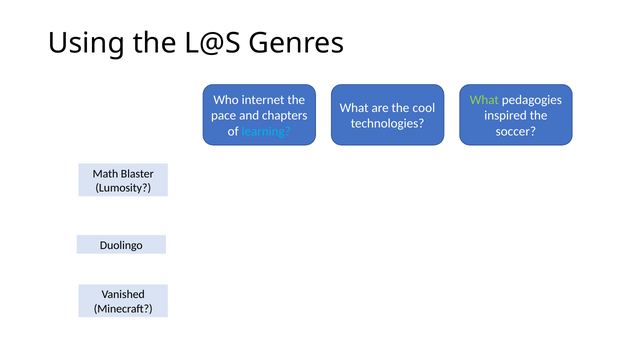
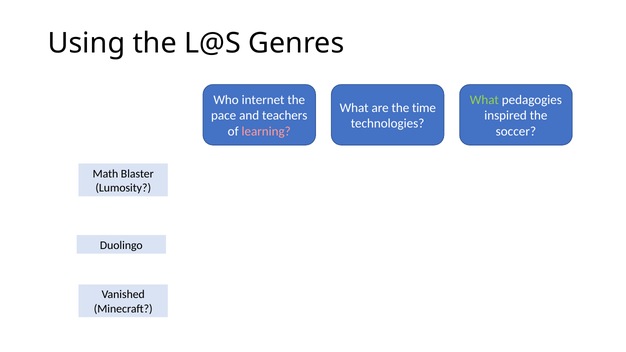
cool: cool -> time (424, 108)
chapters: chapters -> teachers (285, 116)
learning colour: light blue -> pink (266, 131)
